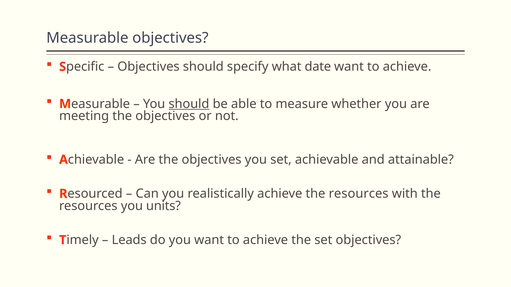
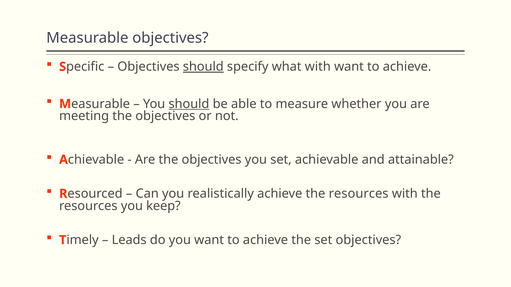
should underline: none -> present (203, 67)
what date: date -> with (318, 67)
units: units -> keep (163, 206)
